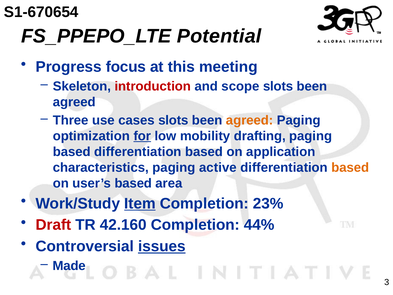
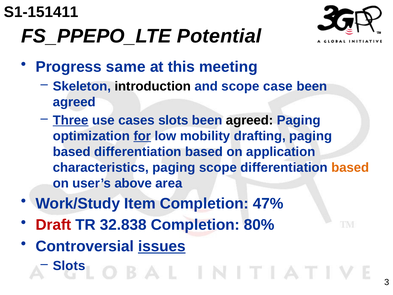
S1-670654: S1-670654 -> S1-151411 (41, 12)
focus: focus -> same (126, 67)
introduction colour: red -> black (153, 86)
scope slots: slots -> case (278, 86)
Three underline: none -> present (71, 120)
agreed colour: orange -> black (250, 120)
paging active: active -> scope (218, 167)
user’s based: based -> above (133, 183)
Item underline: present -> none (140, 203)
23%: 23% -> 47% (268, 203)
42.160: 42.160 -> 32.838 (123, 225)
44%: 44% -> 80% (259, 225)
Made: Made -> Slots (69, 266)
